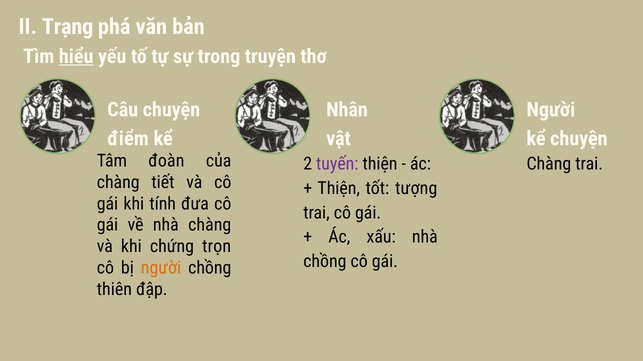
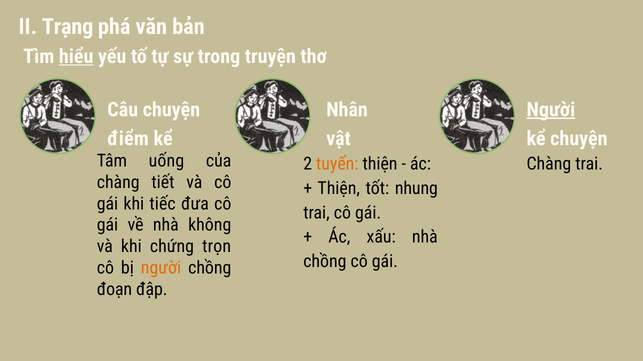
Người underline: none -> present (551, 110)
đoàn: đoàn -> uống (166, 161)
tuyến colour: purple -> orange (337, 164)
tượng: tượng -> nhung (416, 189)
tính: tính -> tiếc (163, 204)
nhà chàng: chàng -> không (210, 226)
thiên: thiên -> đoạn (114, 290)
